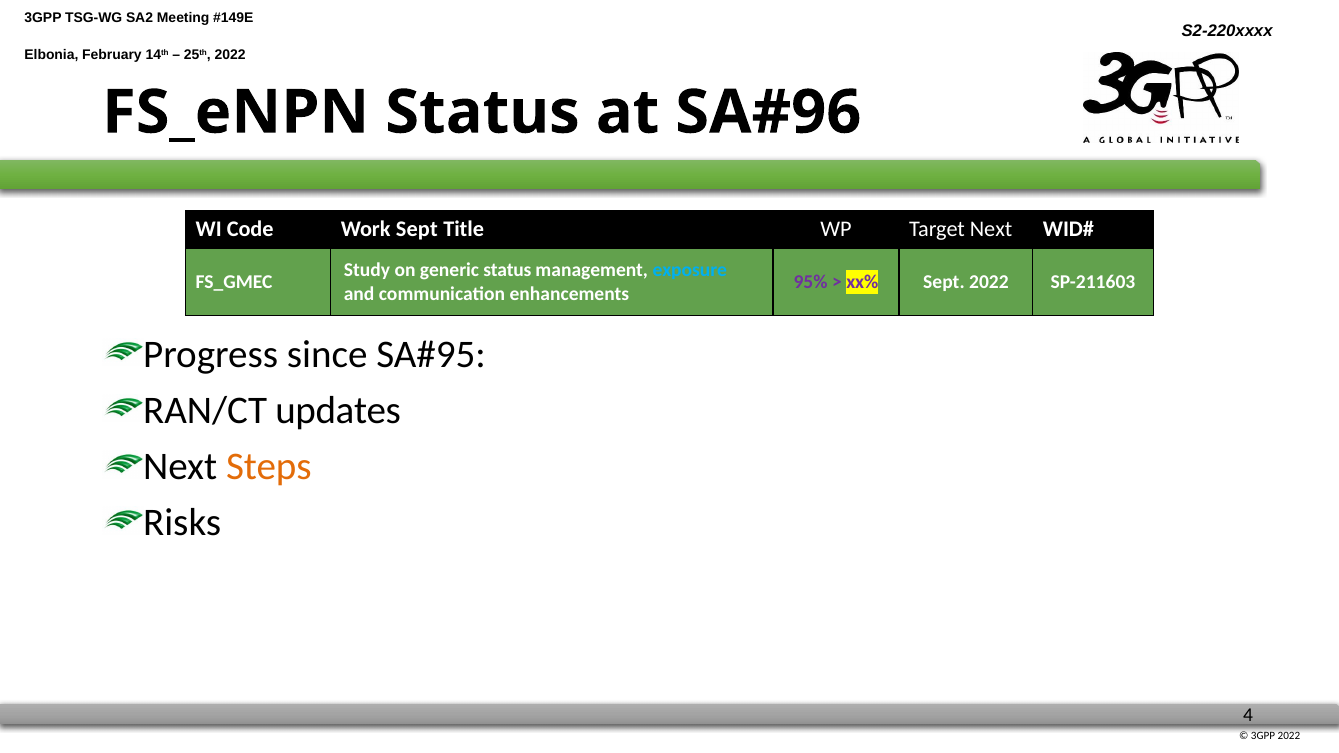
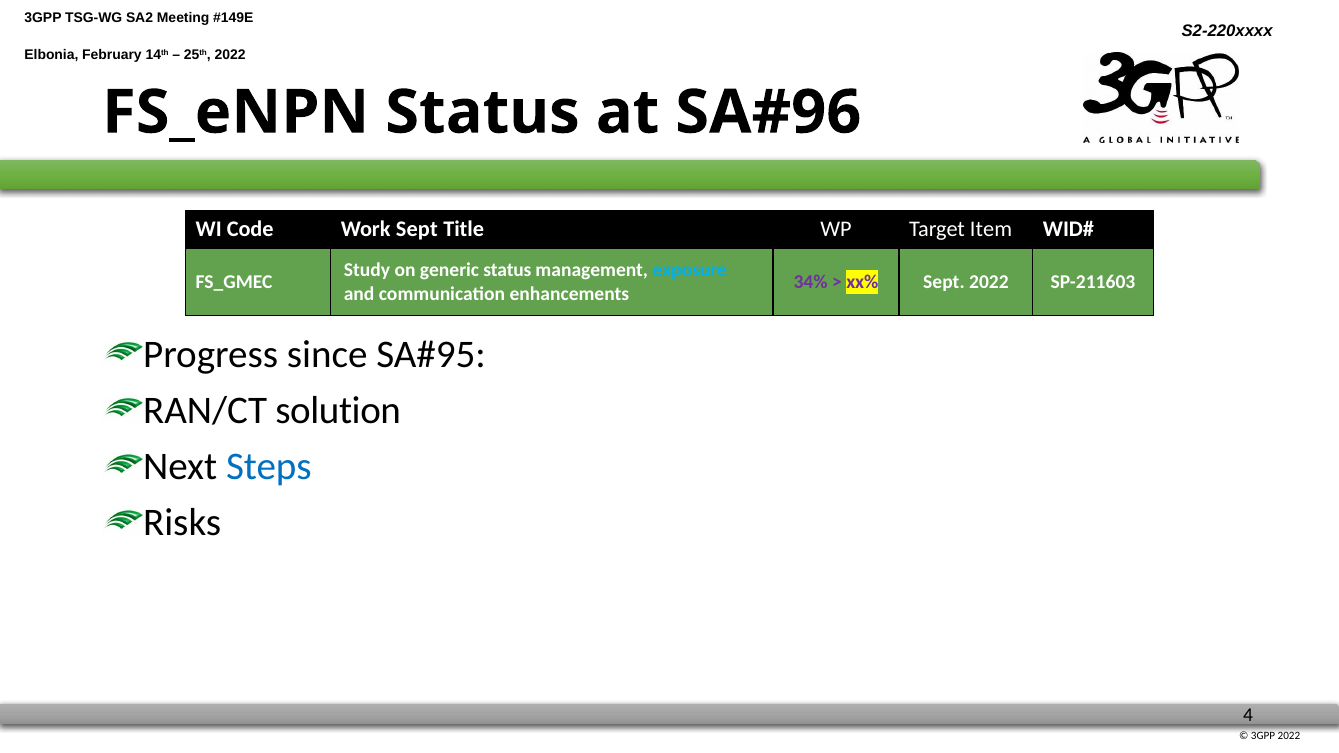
Target Next: Next -> Item (991, 230)
95%: 95% -> 34% (811, 282)
updates: updates -> solution (338, 411)
Steps colour: orange -> blue (269, 467)
